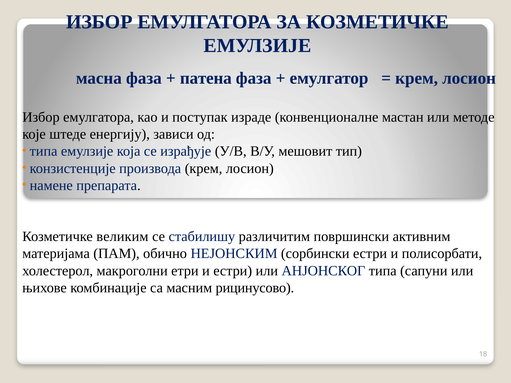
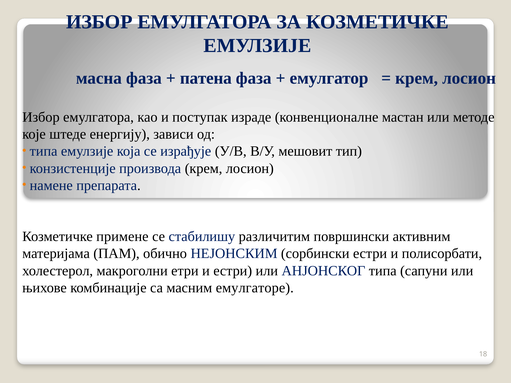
великим: великим -> примене (122, 237)
рицинусово: рицинусово -> емулгаторе (255, 288)
